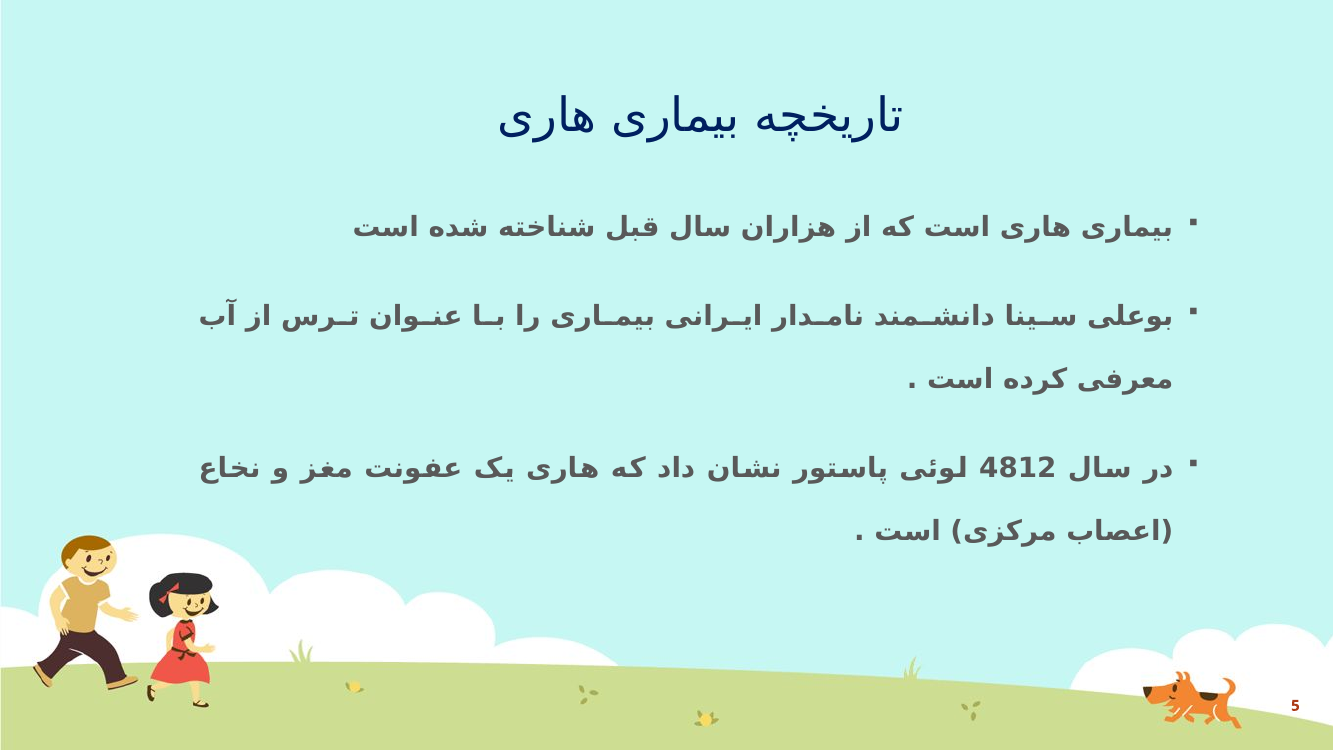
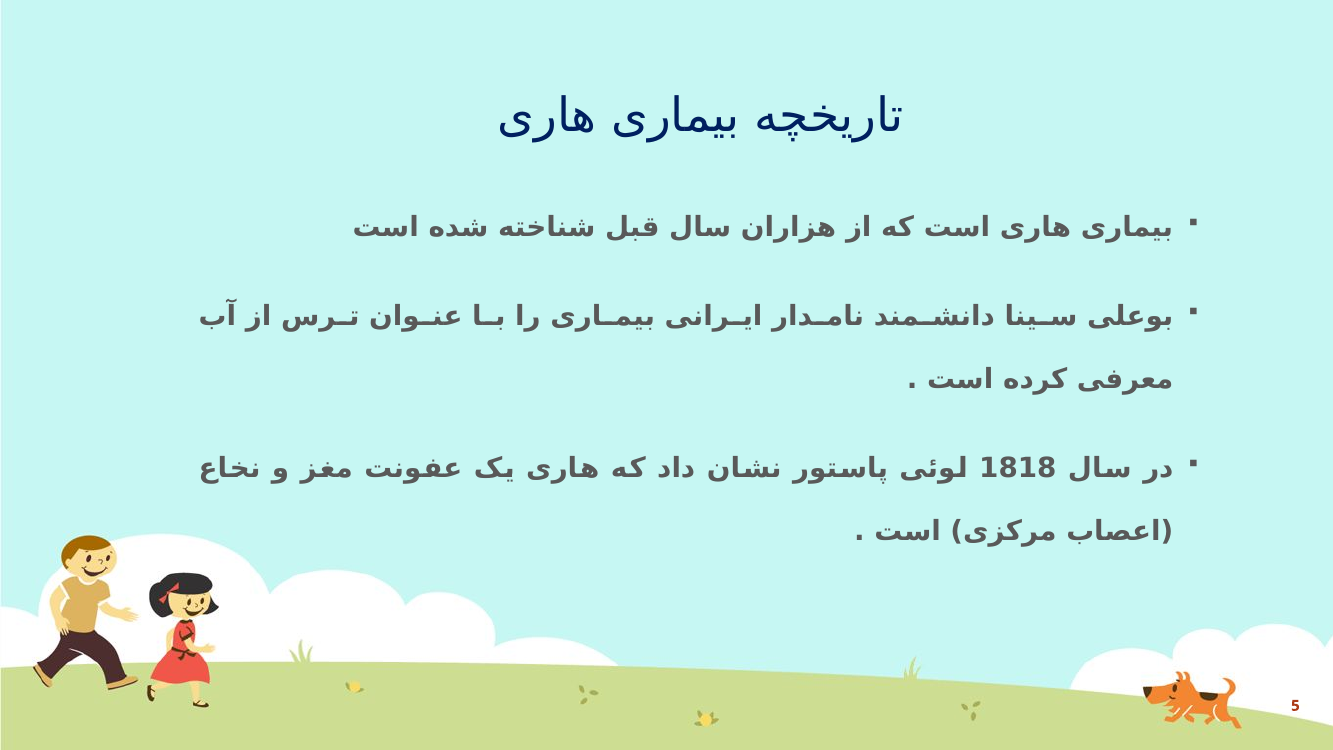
4812: 4812 -> 1818 (1018, 468)
